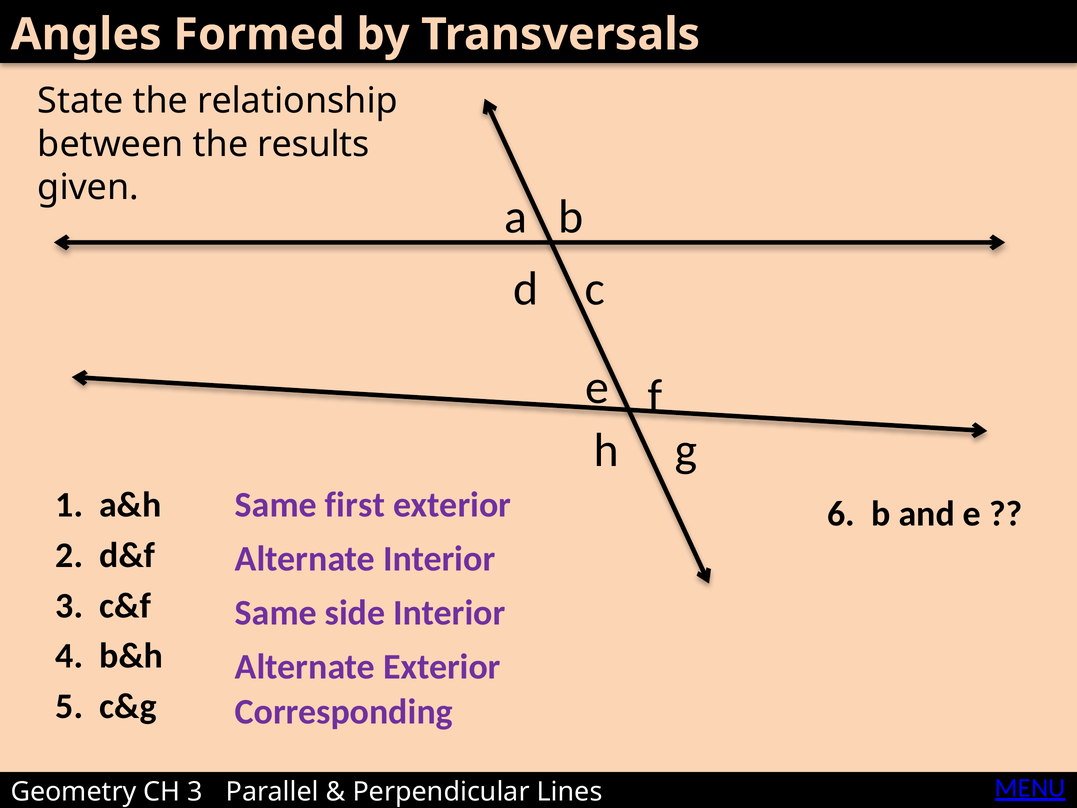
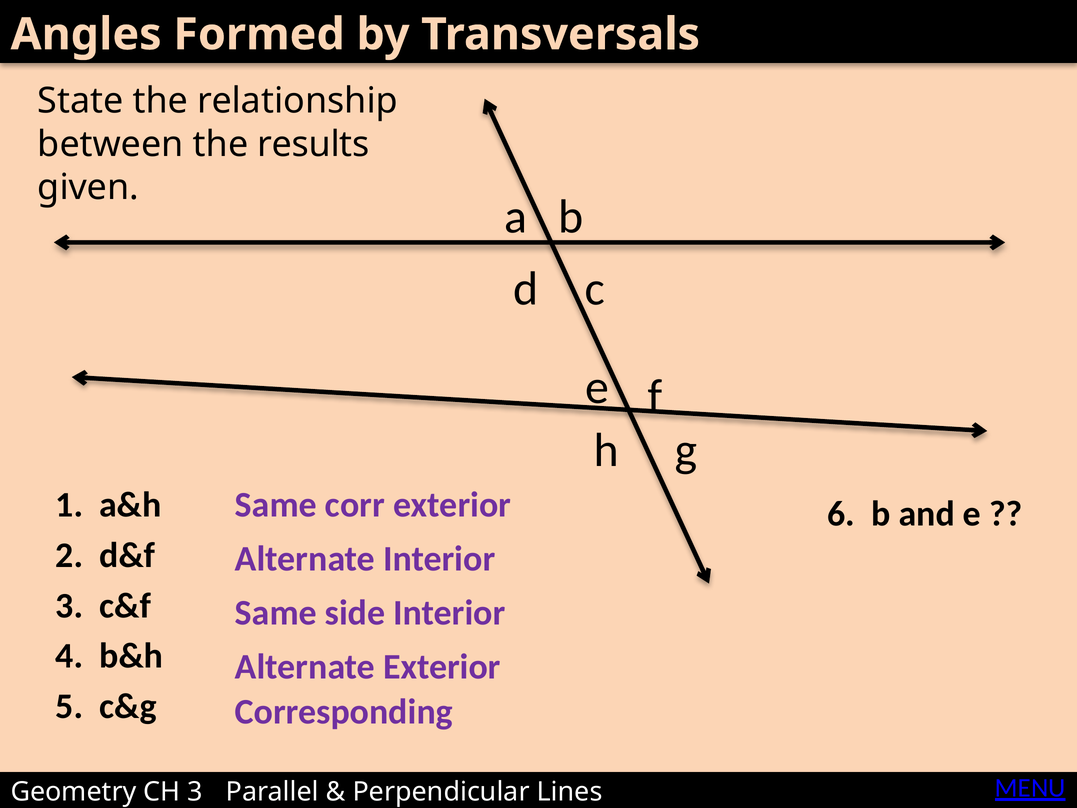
first: first -> corr (355, 505)
